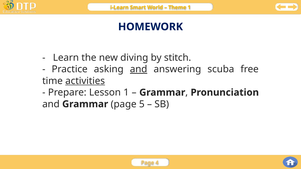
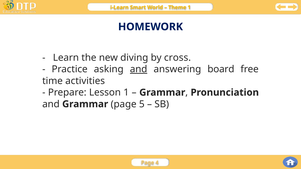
stitch: stitch -> cross (178, 58)
scuba: scuba -> board (221, 69)
activities underline: present -> none (85, 81)
